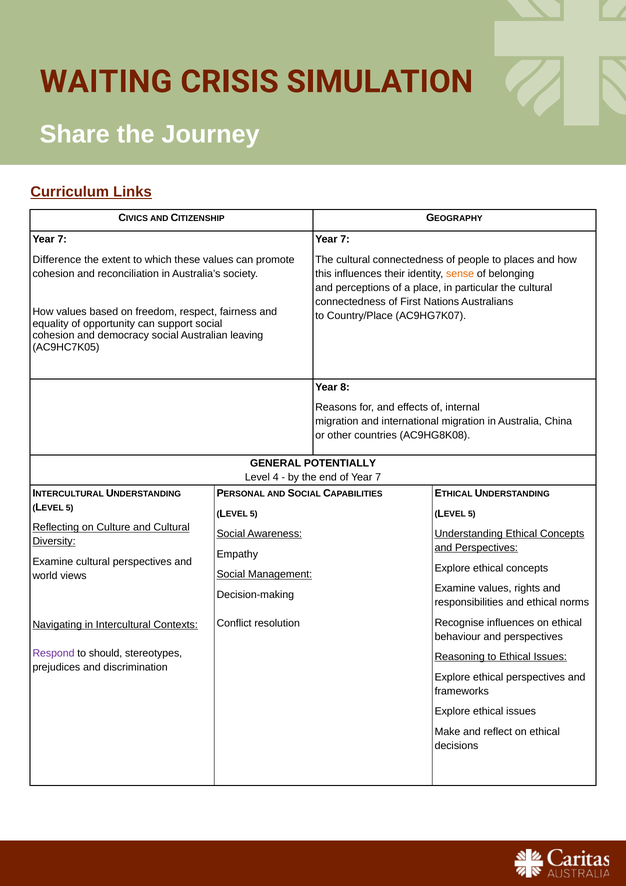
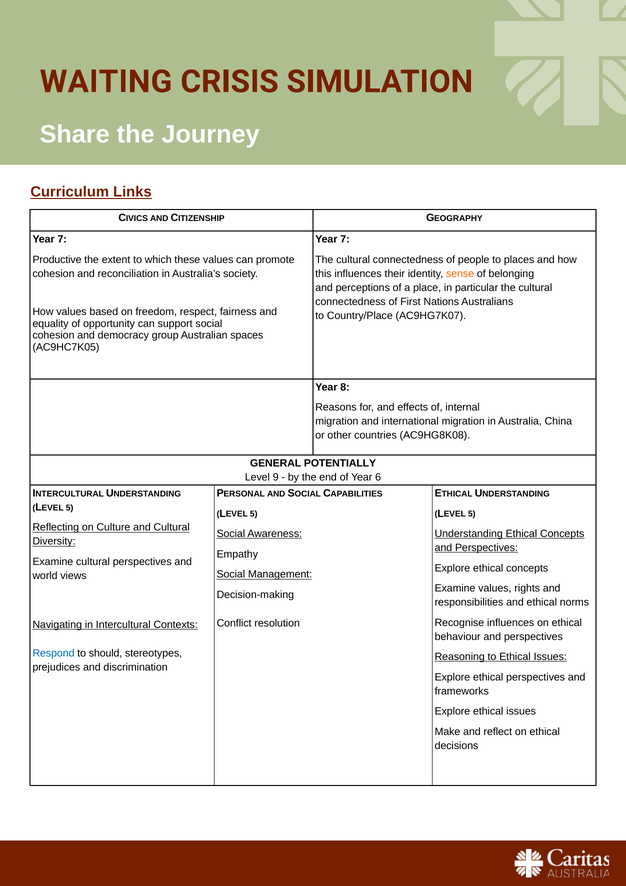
Difference: Difference -> Productive (57, 259)
democracy social: social -> group (165, 335)
leaving: leaving -> spaces (247, 335)
4: 4 -> 9 (276, 477)
of Year 7: 7 -> 6 (378, 477)
Respond colour: purple -> blue (54, 653)
